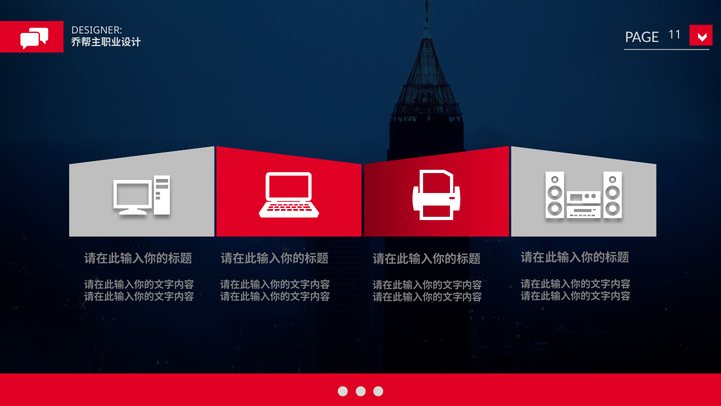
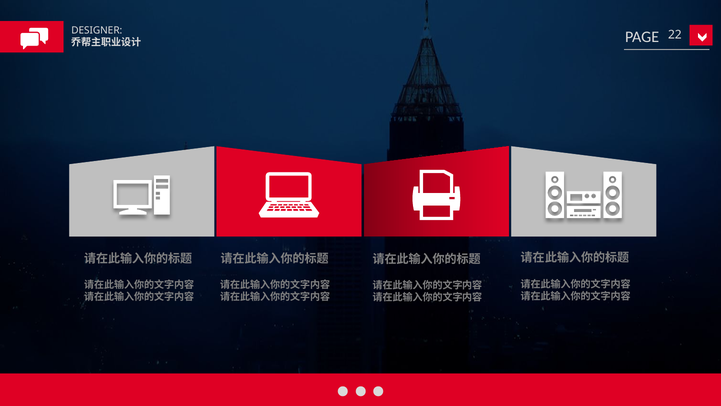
11: 11 -> 22 (675, 35)
